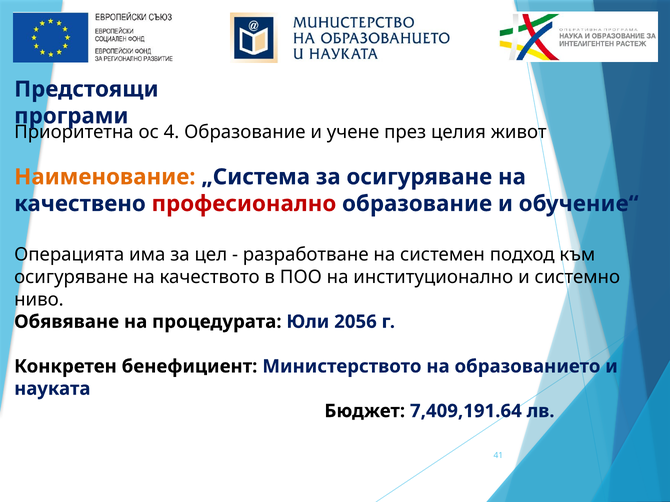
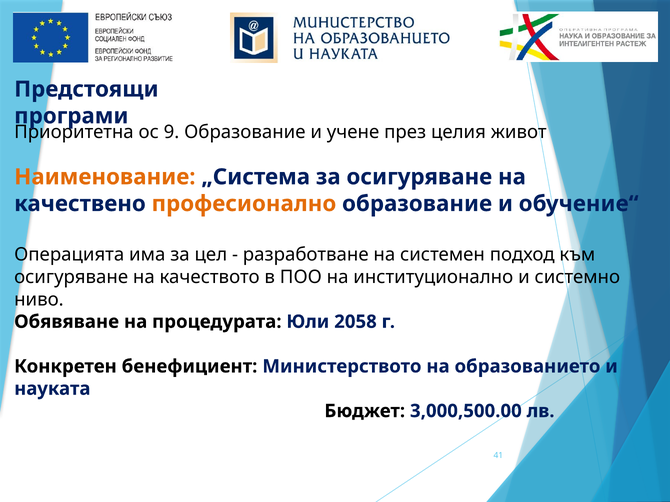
4: 4 -> 9 (171, 132)
професионално colour: red -> orange (244, 204)
2056: 2056 -> 2058 (355, 322)
7,409,191.64: 7,409,191.64 -> 3,000,500.00 (466, 411)
